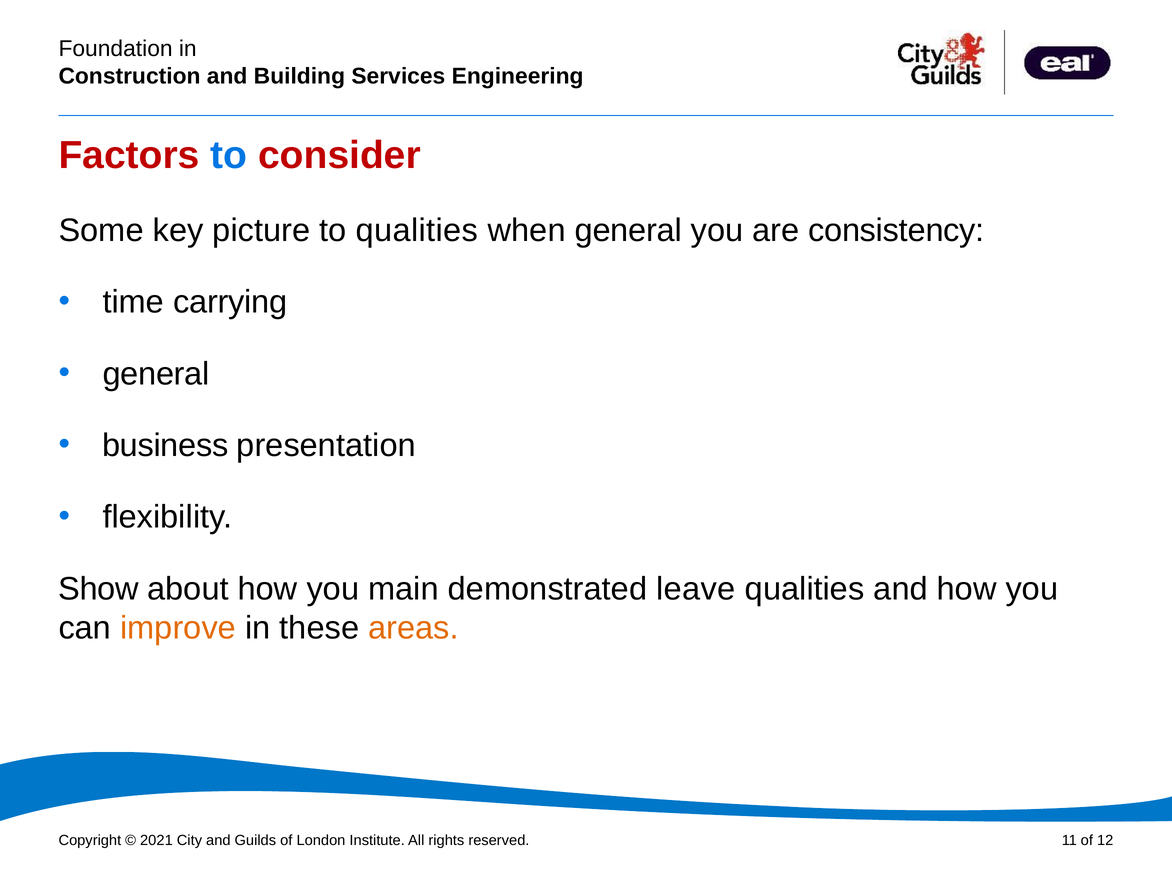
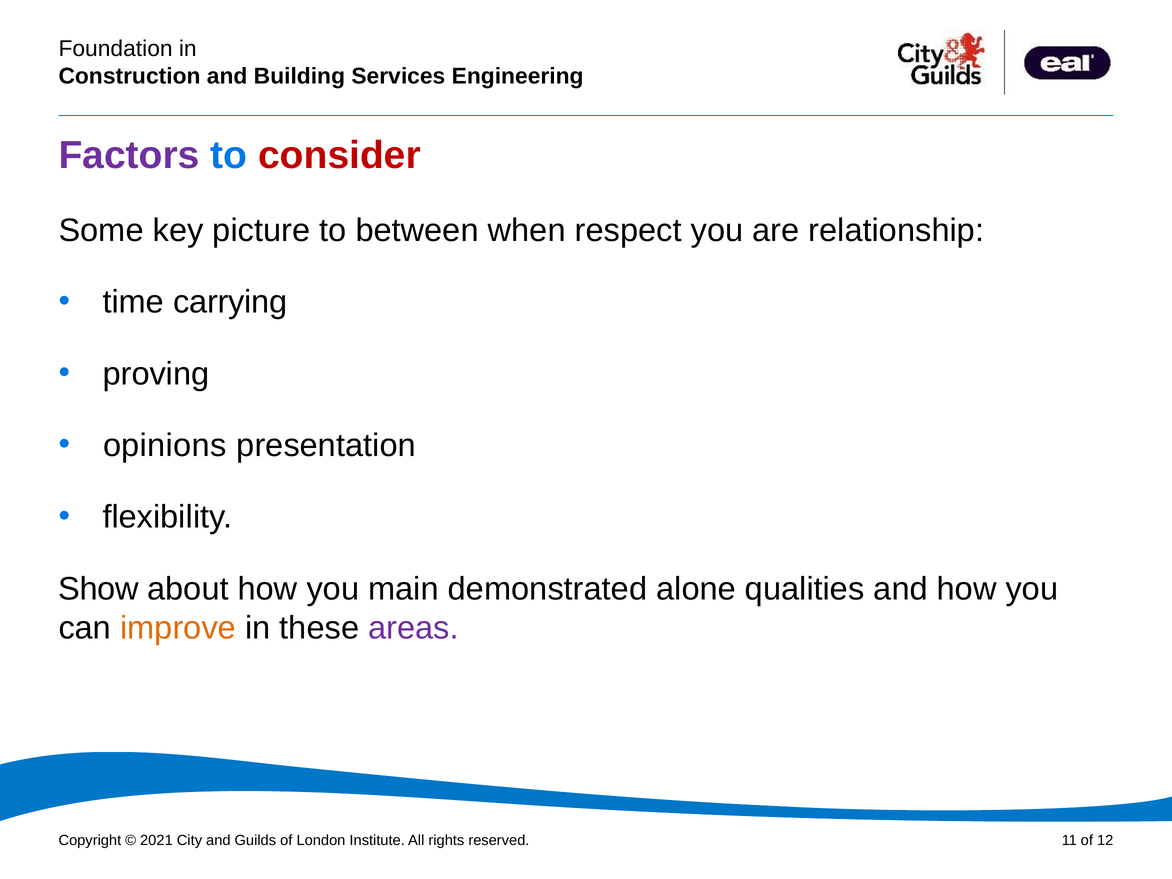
Factors colour: red -> purple (129, 155)
to qualities: qualities -> between (417, 231)
when general: general -> respect (628, 231)
consistency: consistency -> relationship (896, 231)
general: general -> proving (156, 374)
business: business -> opinions (165, 446)
leave: leave -> alone (696, 589)
areas colour: orange -> purple (413, 628)
